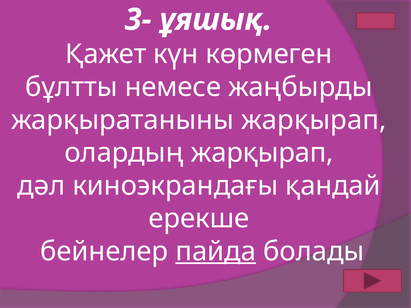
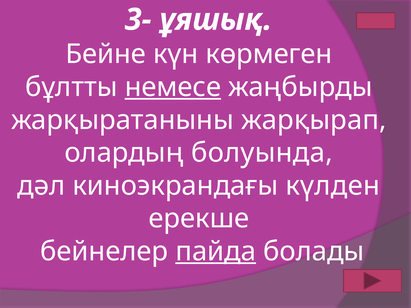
Қажет: Қажет -> Бейне (106, 54)
немесе underline: none -> present (173, 87)
олардың жарқырап: жарқырап -> болуында (262, 153)
қандай: қандай -> күлден (333, 186)
